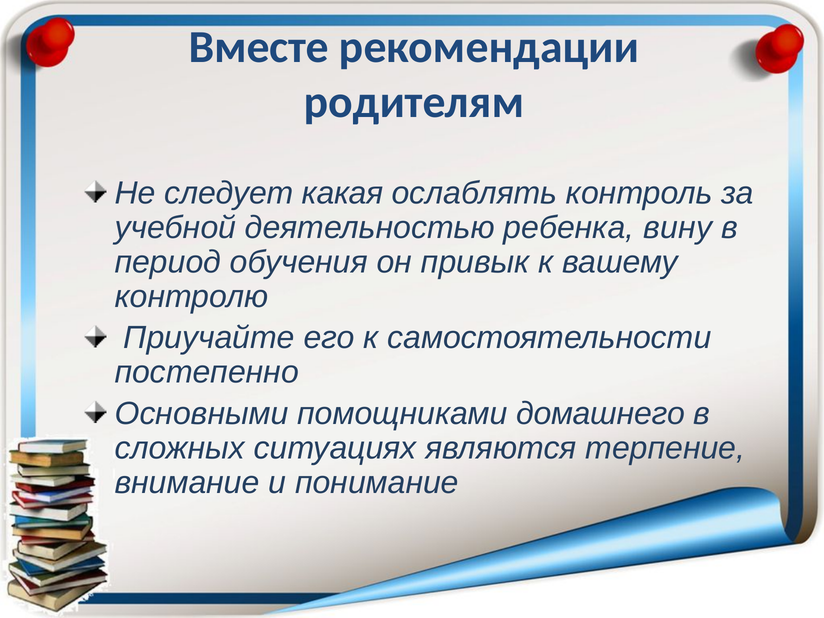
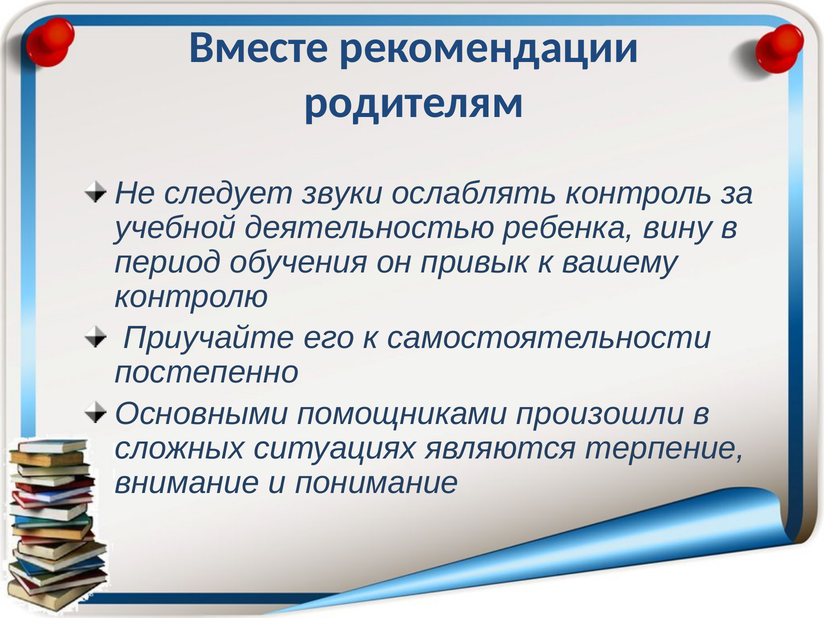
какая: какая -> звуки (342, 193)
домашнего: домашнего -> произошли (600, 413)
